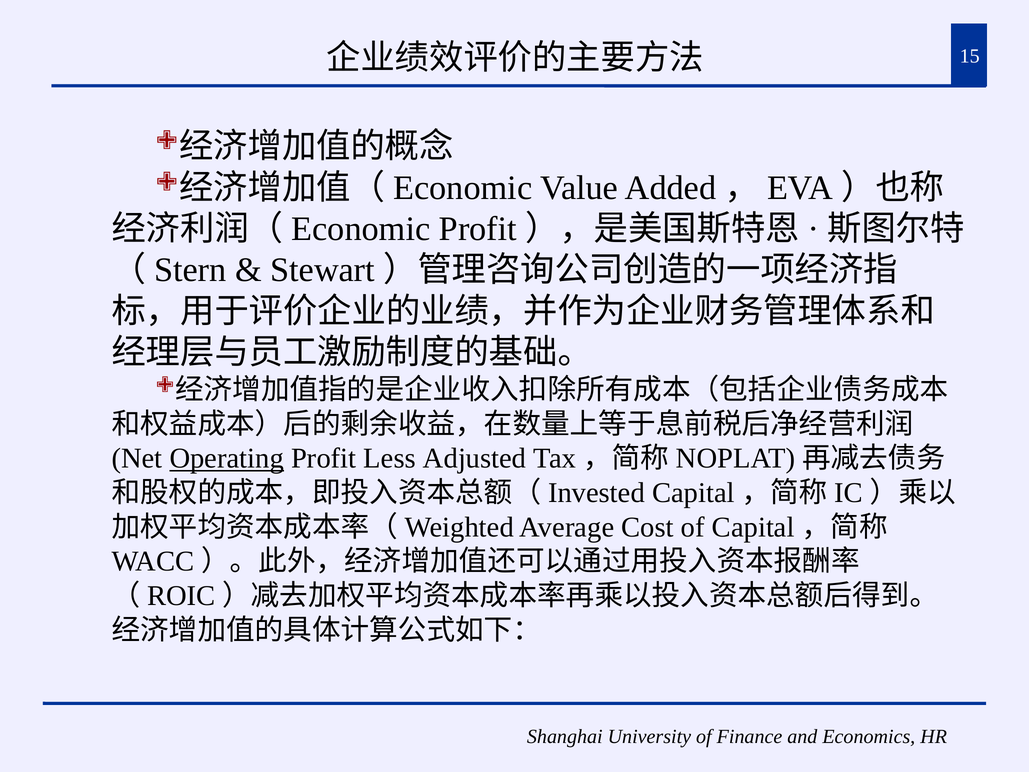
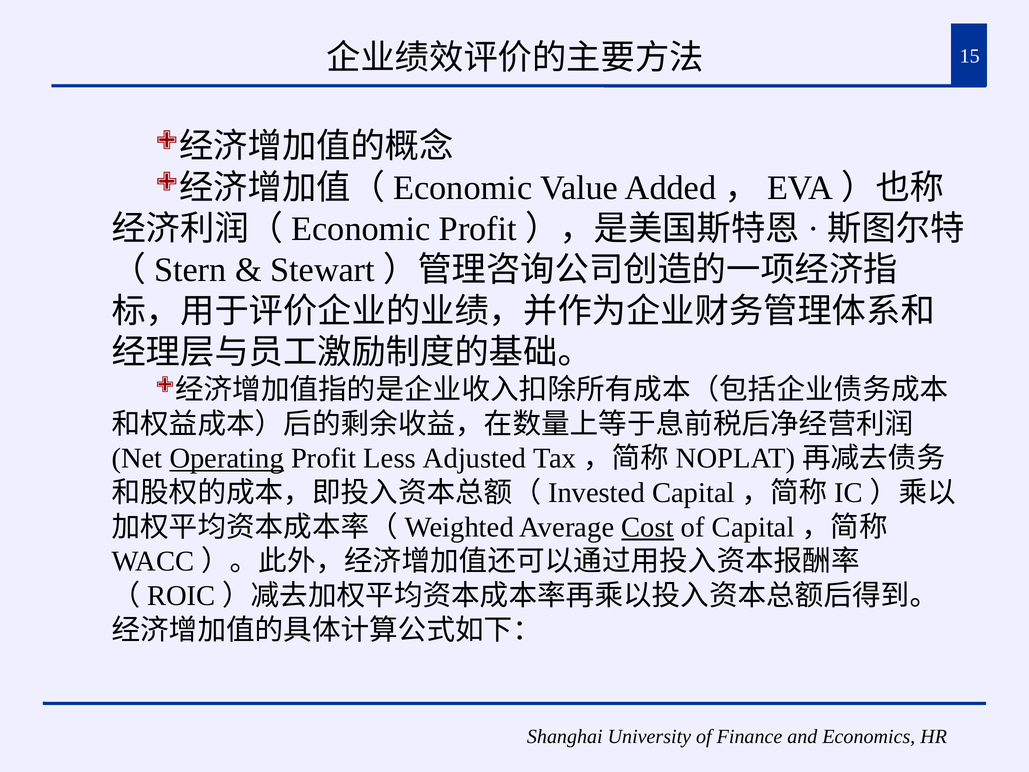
Cost underline: none -> present (648, 527)
